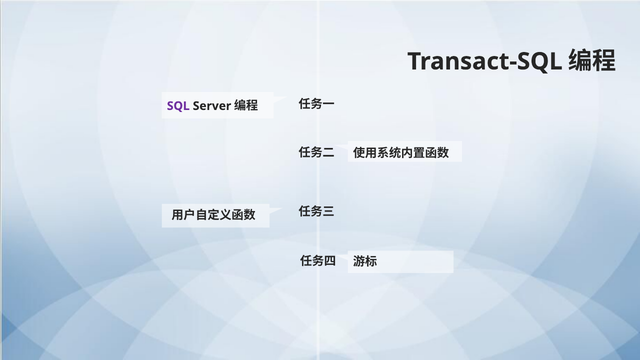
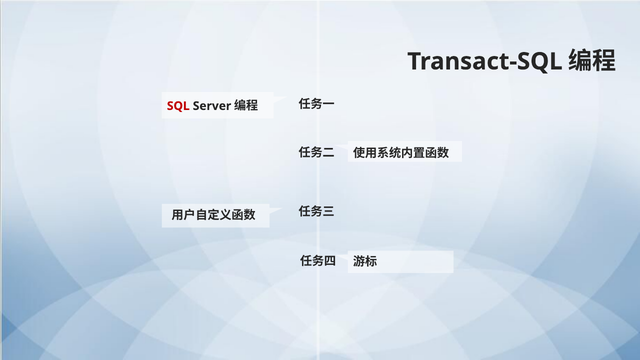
SQL colour: purple -> red (178, 106)
